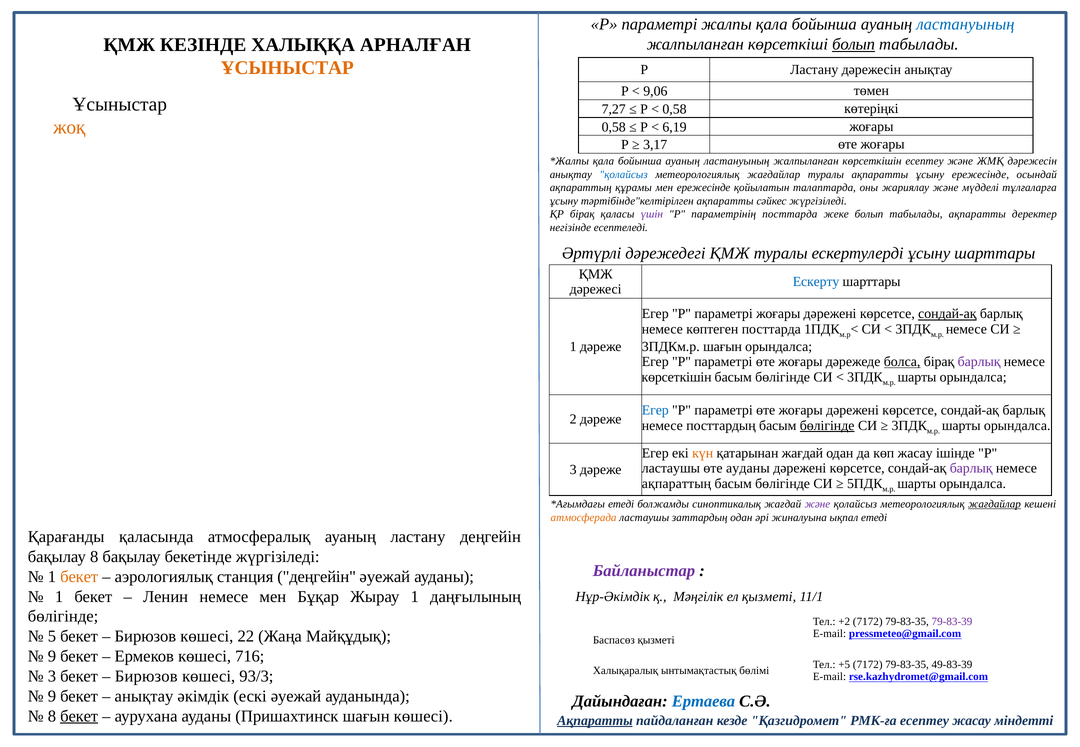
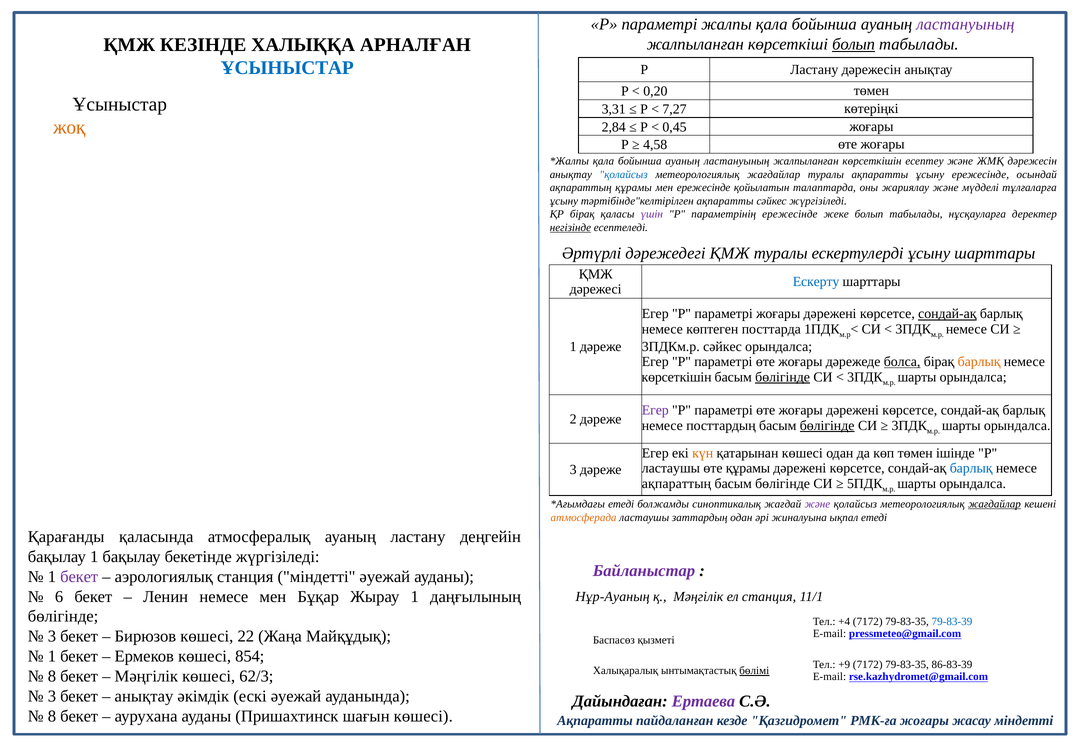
ластануының colour: blue -> purple (965, 24)
ҰСЫНЫСТАР colour: orange -> blue (287, 68)
9,06: 9,06 -> 0,20 (655, 91)
7,27: 7,27 -> 3,31 (614, 109)
0,58: 0,58 -> 7,27 (675, 109)
0,58: 0,58 -> 2,84 (614, 127)
6,19: 6,19 -> 0,45 (675, 127)
3,17: 3,17 -> 4,58 (655, 145)
параметрінің посттарда: посттарда -> ережесінде (790, 214)
табылады ақпаратты: ақпаратты -> нұсқауларға (977, 214)
негізінде underline: none -> present (570, 228)
3ПДКм.р шағын: шағын -> сәйкес (722, 347)
барлық colour: purple -> orange (979, 362)
бөлігінде underline: none -> present (783, 377)
Егер colour: blue -> purple (655, 411)
қатарынан жағдай: жағдай -> көшесі (802, 453)
көп жасау: жасау -> төмен (915, 453)
өте ауданы: ауданы -> құрамы (748, 469)
барлық colour: purple -> blue (971, 469)
бақылау 8: 8 -> 1 (94, 557)
бекет colour: orange -> purple (79, 577)
станция деңгейін: деңгейін -> міндетті (317, 577)
1: 1 -> 6 (59, 597)
Нұр-Әкімдік: Нұр-Әкімдік -> Нұр-Ауаның (613, 597)
ел қызметі: қызметі -> станция (769, 597)
+2: +2 -> +4 (844, 622)
79-83-39 colour: purple -> blue (952, 622)
5: 5 -> 3 (52, 637)
9: 9 -> 1 (52, 657)
716: 716 -> 854 (250, 657)
+5: +5 -> +9 (844, 665)
49-83-39: 49-83-39 -> 86-83-39 (952, 665)
бөлімі underline: none -> present (754, 671)
3: 3 -> 8 (52, 677)
Бирюзов: Бирюзов -> Мәңгілік (146, 677)
93/3: 93/3 -> 62/3 (256, 677)
9: 9 -> 3 (52, 697)
Ертаева colour: blue -> purple (703, 702)
бекет underline: present -> none (79, 717)
Ақпаратты underline: present -> none (595, 721)
РМК-ға есептеу: есептеу -> жоғары (924, 721)
